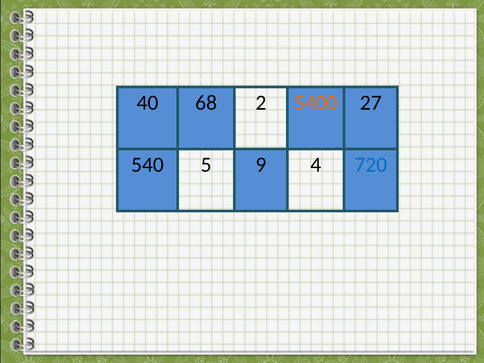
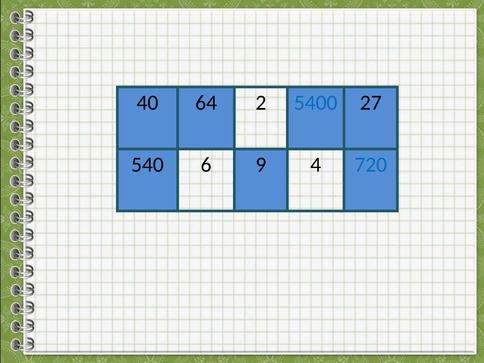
68: 68 -> 64 (206, 103)
5400 colour: orange -> blue (316, 103)
5: 5 -> 6 (206, 165)
